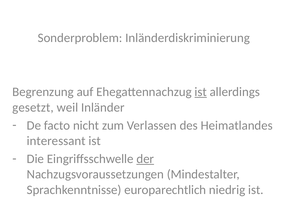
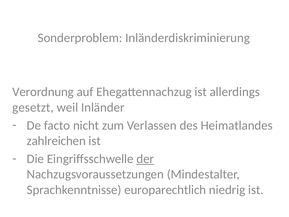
Begrenzung: Begrenzung -> Verordnung (43, 92)
ist underline: present -> none (201, 92)
interessant: interessant -> zahlreichen (56, 141)
